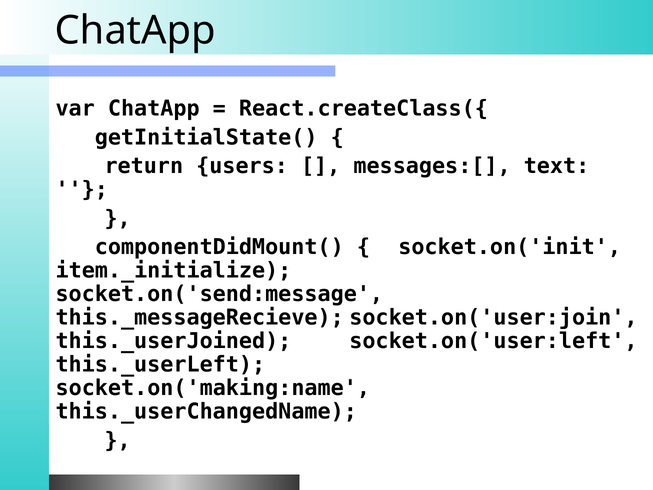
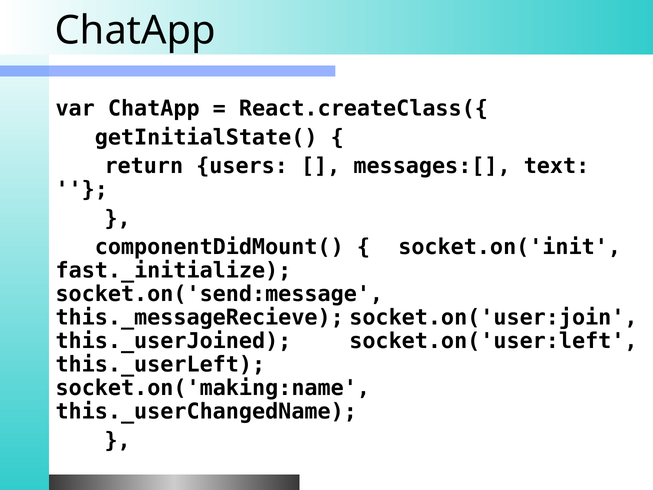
item._initialize: item._initialize -> fast._initialize (173, 270)
